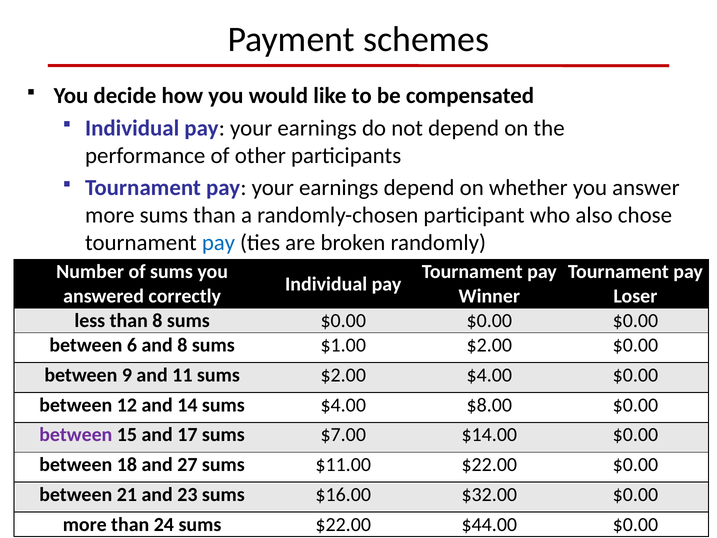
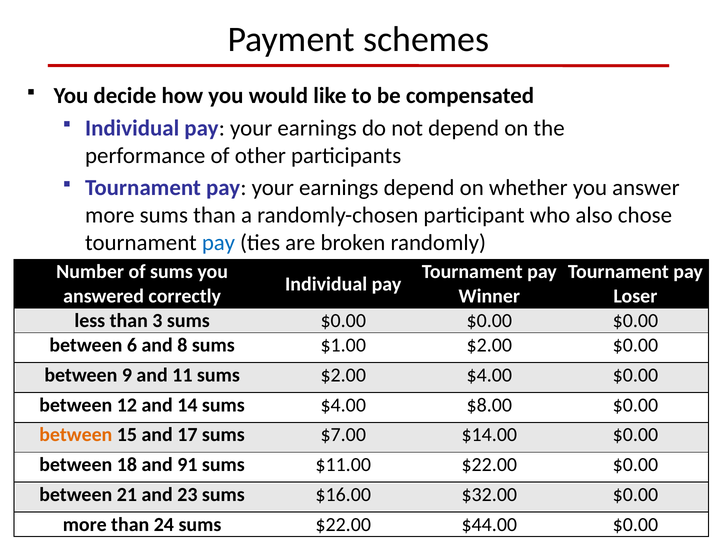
than 8: 8 -> 3 (157, 321)
between colour: purple -> orange (76, 435)
27: 27 -> 91 (187, 464)
